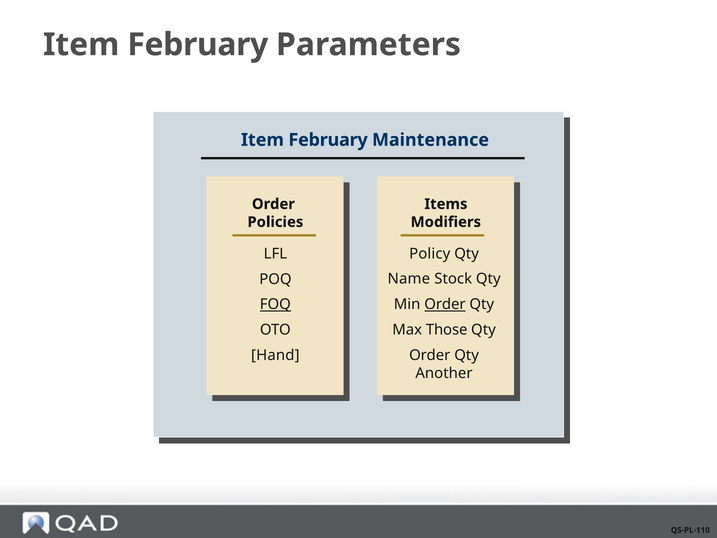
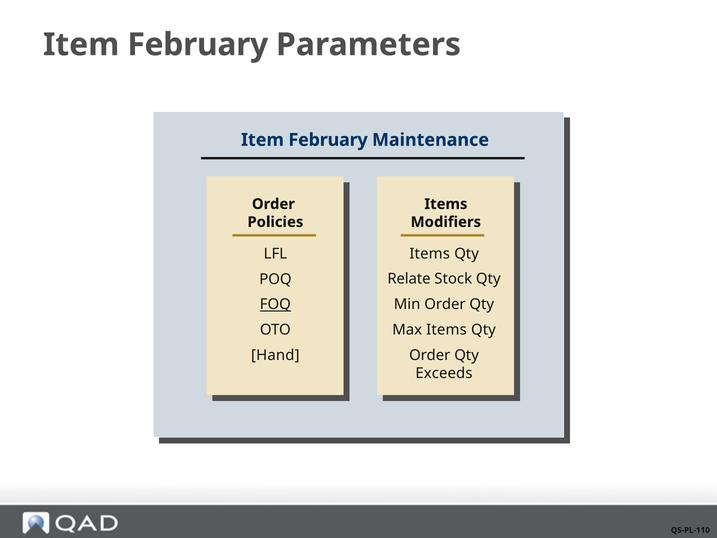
Policy: Policy -> Items (430, 254)
Name: Name -> Relate (409, 279)
Order underline: present -> none (445, 304)
Max Those: Those -> Items (447, 330)
Another: Another -> Exceeds (444, 373)
